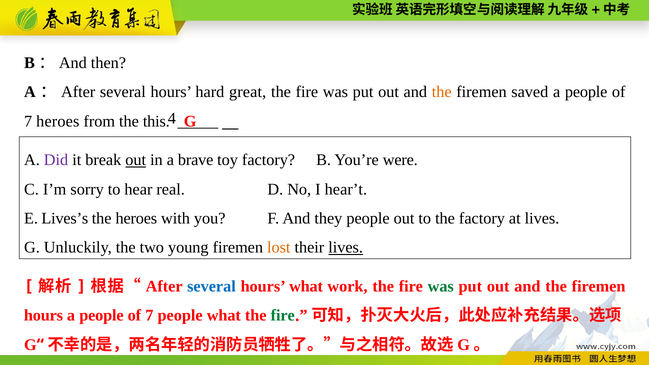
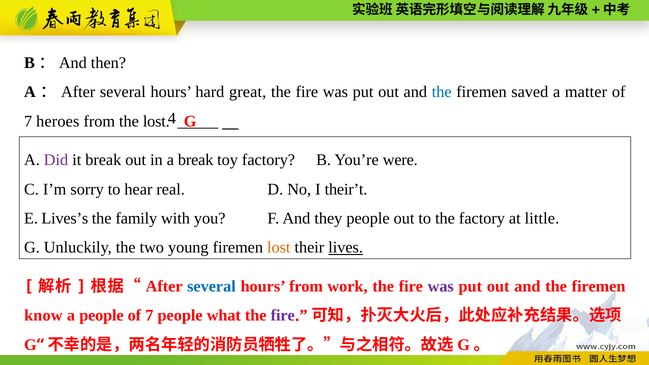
the colour: orange -> blue (442, 92)
saved a people: people -> matter (586, 92)
the this: this -> lost (156, 121)
out underline: present -> none (136, 160)
a brave: brave -> break (196, 160)
hear’t: hear’t -> their’t (346, 189)
the heroes: heroes -> family (136, 218)
at lives: lives -> little (542, 218)
hours what: what -> from (306, 287)
was colour: green -> purple (441, 287)
hours: hours -> know (43, 316)
fire colour: green -> purple (283, 316)
